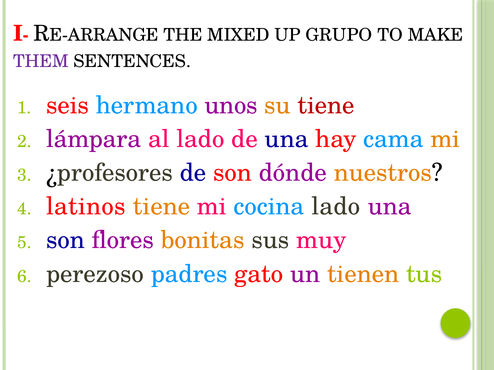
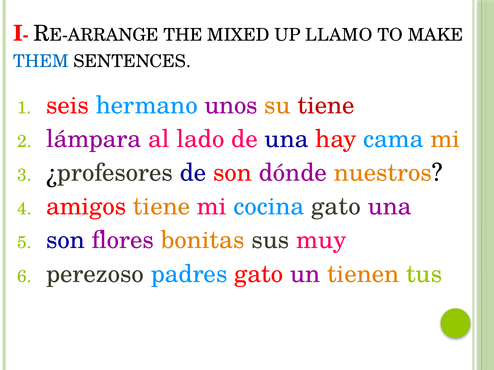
GRUPO: GRUPO -> LLAMO (339, 35)
THEM colour: purple -> blue (41, 61)
latinos: latinos -> amigos (86, 207)
cocina lado: lado -> gato (336, 207)
